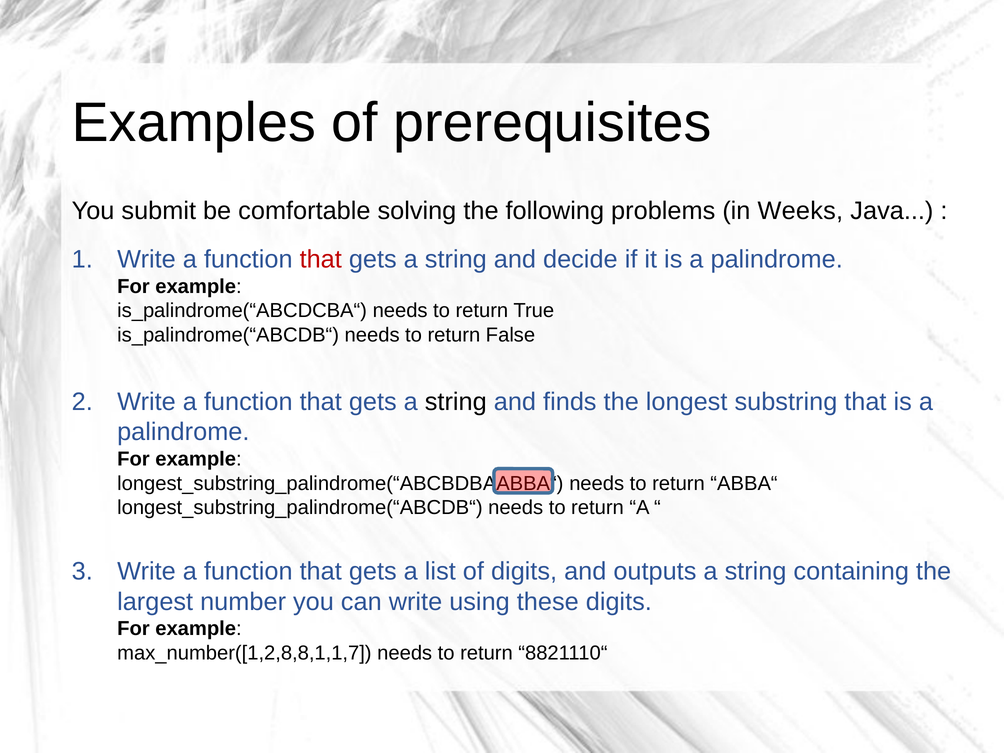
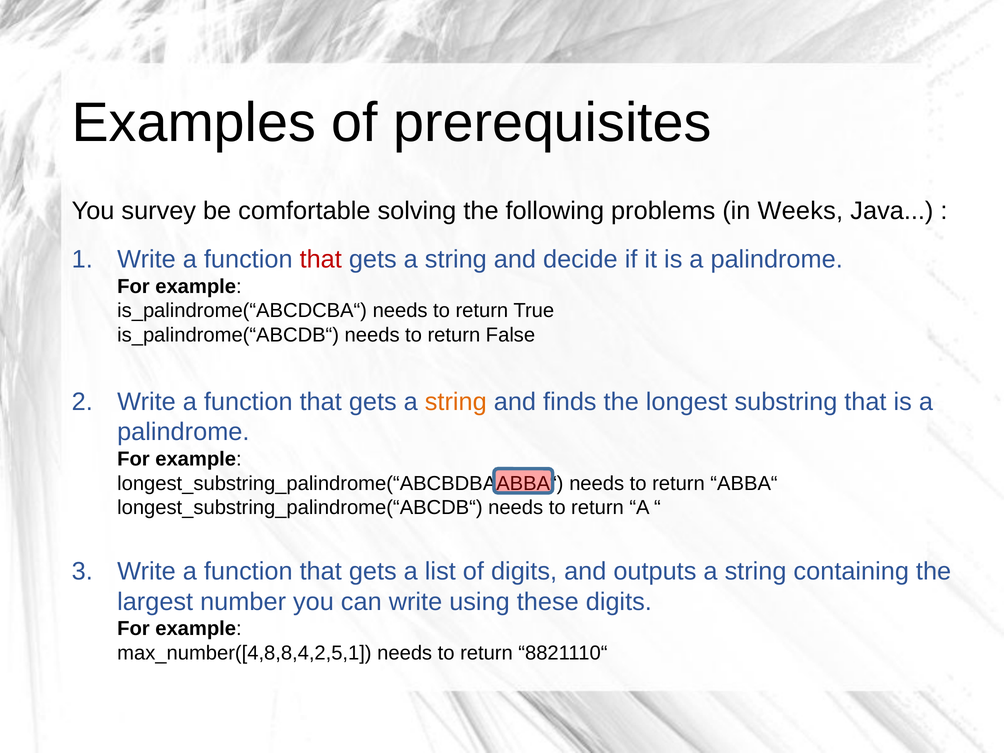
submit: submit -> survey (159, 211)
string colour: black -> orange (456, 402)
max_number([1,2,8,8,1,1,7: max_number([1,2,8,8,1,1,7 -> max_number([4,8,8,4,2,5,1 (244, 653)
